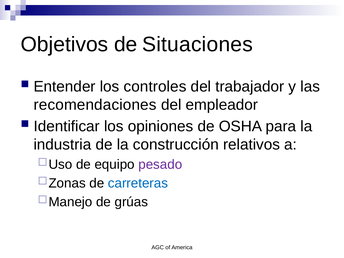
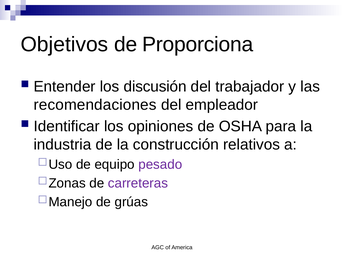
Situaciones: Situaciones -> Proporciona (198, 44)
controles: controles -> discusión (155, 86)
carreteras colour: blue -> purple (138, 183)
